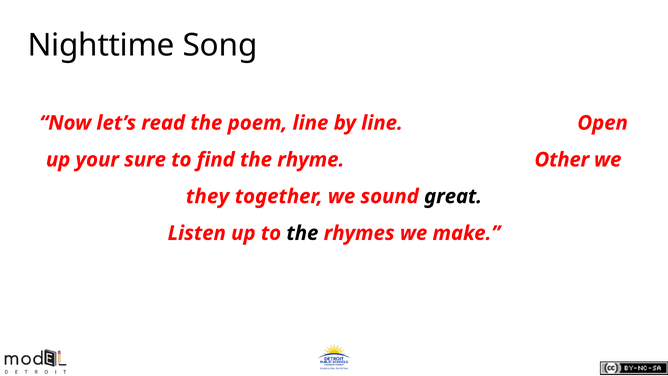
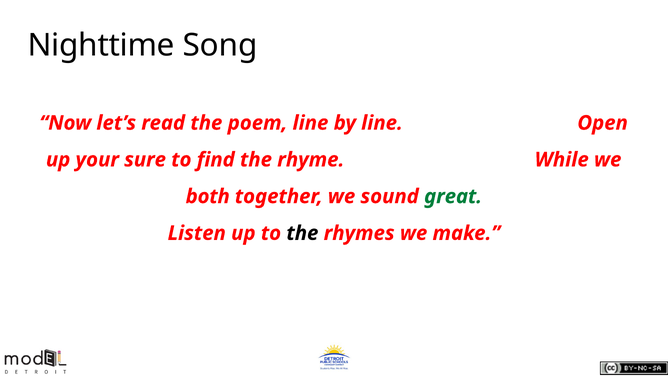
Other: Other -> While (562, 160)
they: they -> both (208, 196)
great colour: black -> green (453, 196)
